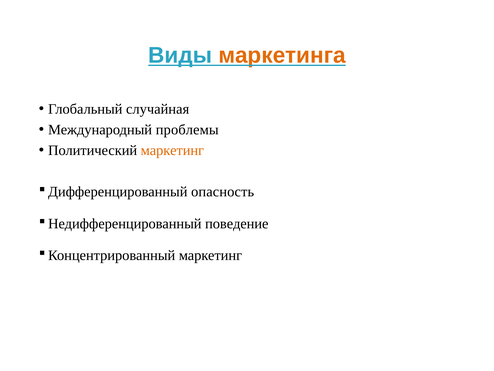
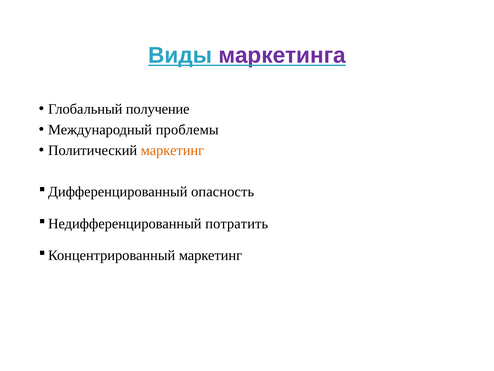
маркетинга colour: orange -> purple (282, 55)
случайная: случайная -> получение (158, 109)
поведение: поведение -> потратить (237, 223)
